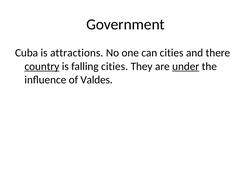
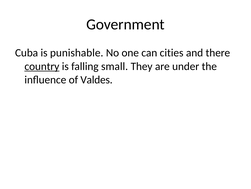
attractions: attractions -> punishable (77, 53)
falling cities: cities -> small (115, 66)
under underline: present -> none (186, 66)
